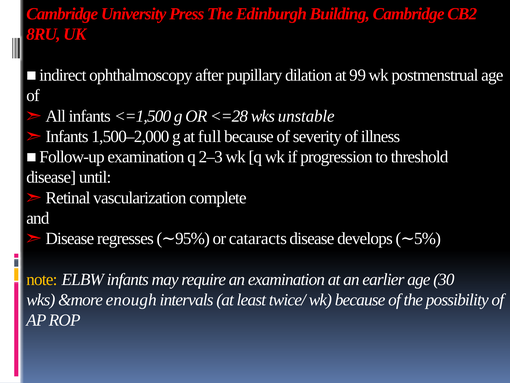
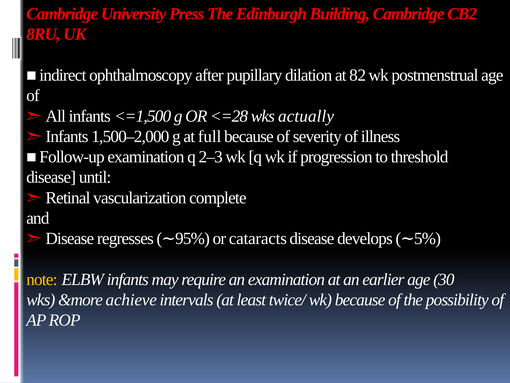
99: 99 -> 82 (358, 75)
unstable: unstable -> actually (306, 116)
enough: enough -> achieve (131, 300)
